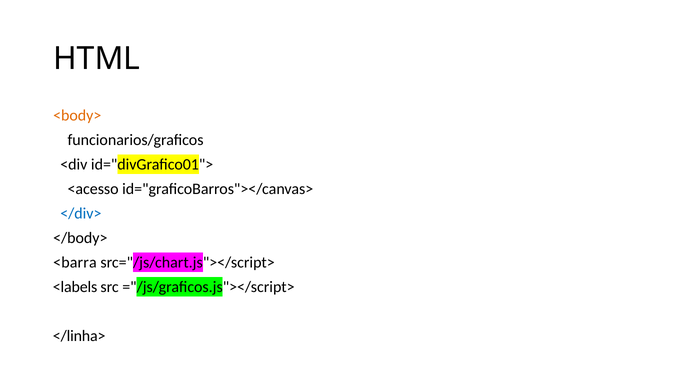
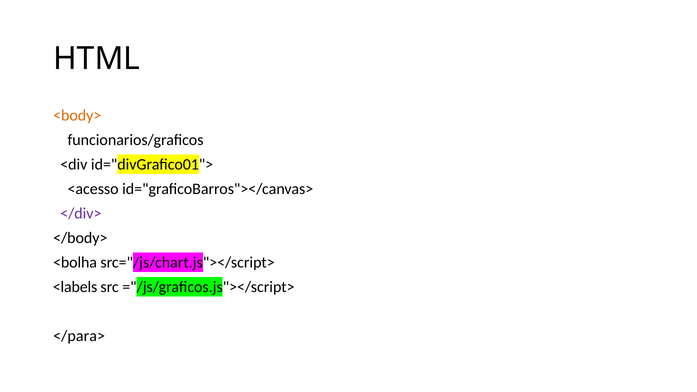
</div> colour: blue -> purple (81, 214)
<barra: <barra -> <bolha (75, 263)
</linha>: </linha> -> </para> (79, 336)
